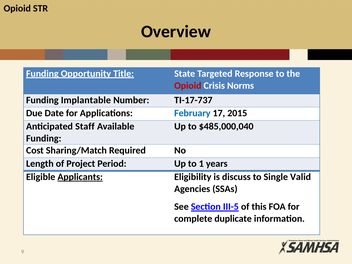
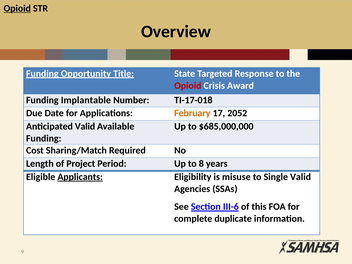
Opioid underline: none -> present (17, 8)
Norms: Norms -> Award (241, 86)
TI-17-737: TI-17-737 -> TI-17-018 (193, 100)
February colour: blue -> orange (192, 113)
2015: 2015 -> 2052 (237, 113)
Anticipated Staff: Staff -> Valid (85, 126)
$485,000,040: $485,000,040 -> $685,000,000 (226, 126)
1: 1 -> 8 (201, 164)
discuss: discuss -> misuse (236, 177)
III-5: III-5 -> III-6 (231, 207)
